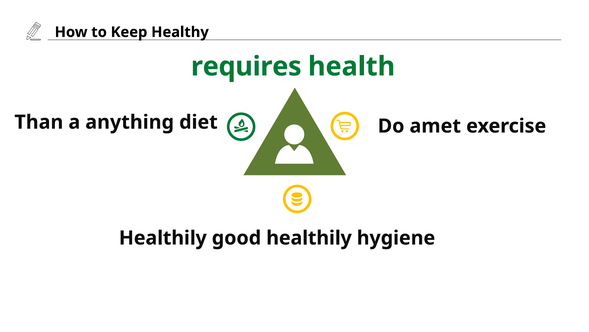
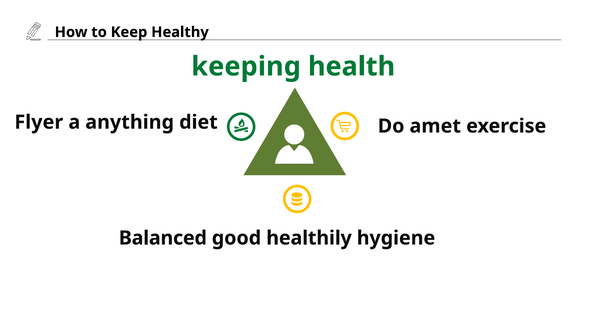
requires: requires -> keeping (246, 66)
Than: Than -> Flyer (39, 122)
Healthily: Healthily -> Balanced (163, 238)
